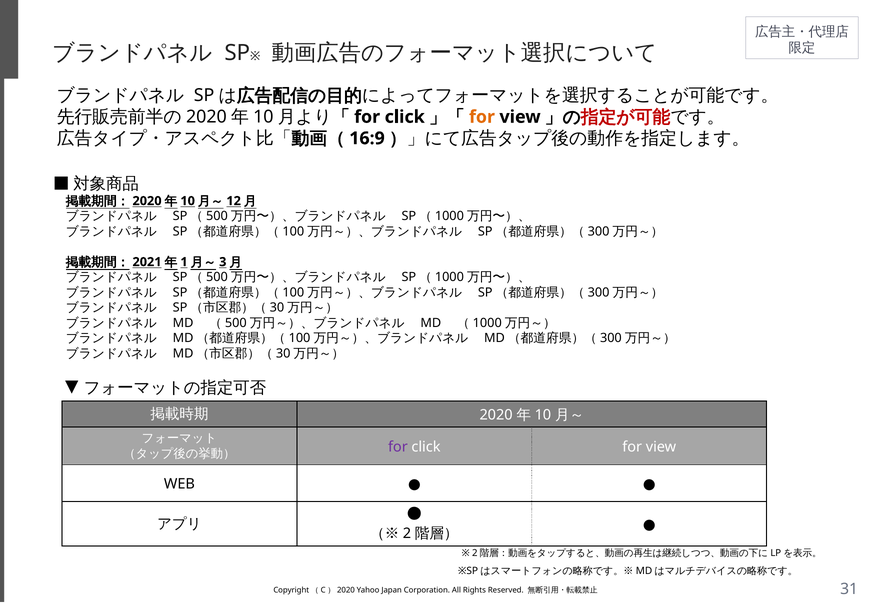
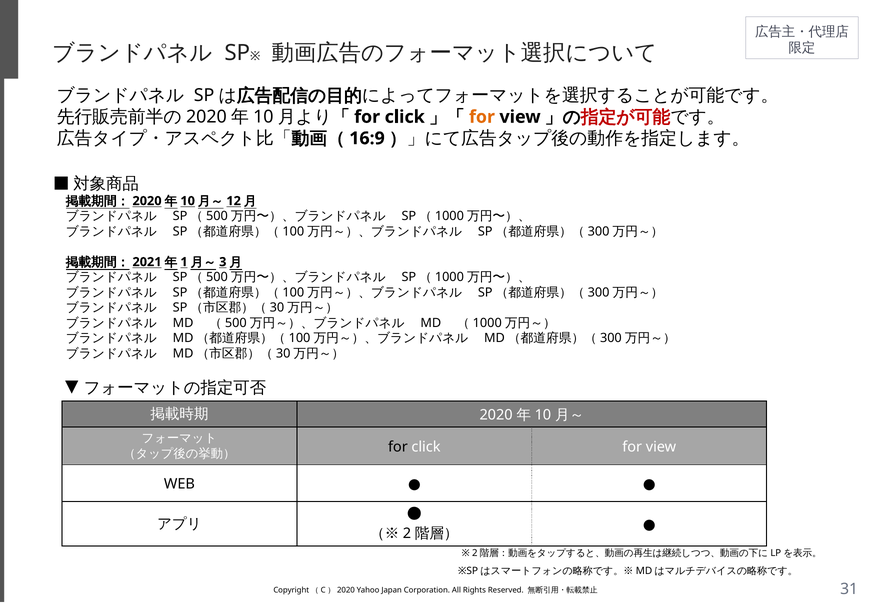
for colour: purple -> black (398, 447)
